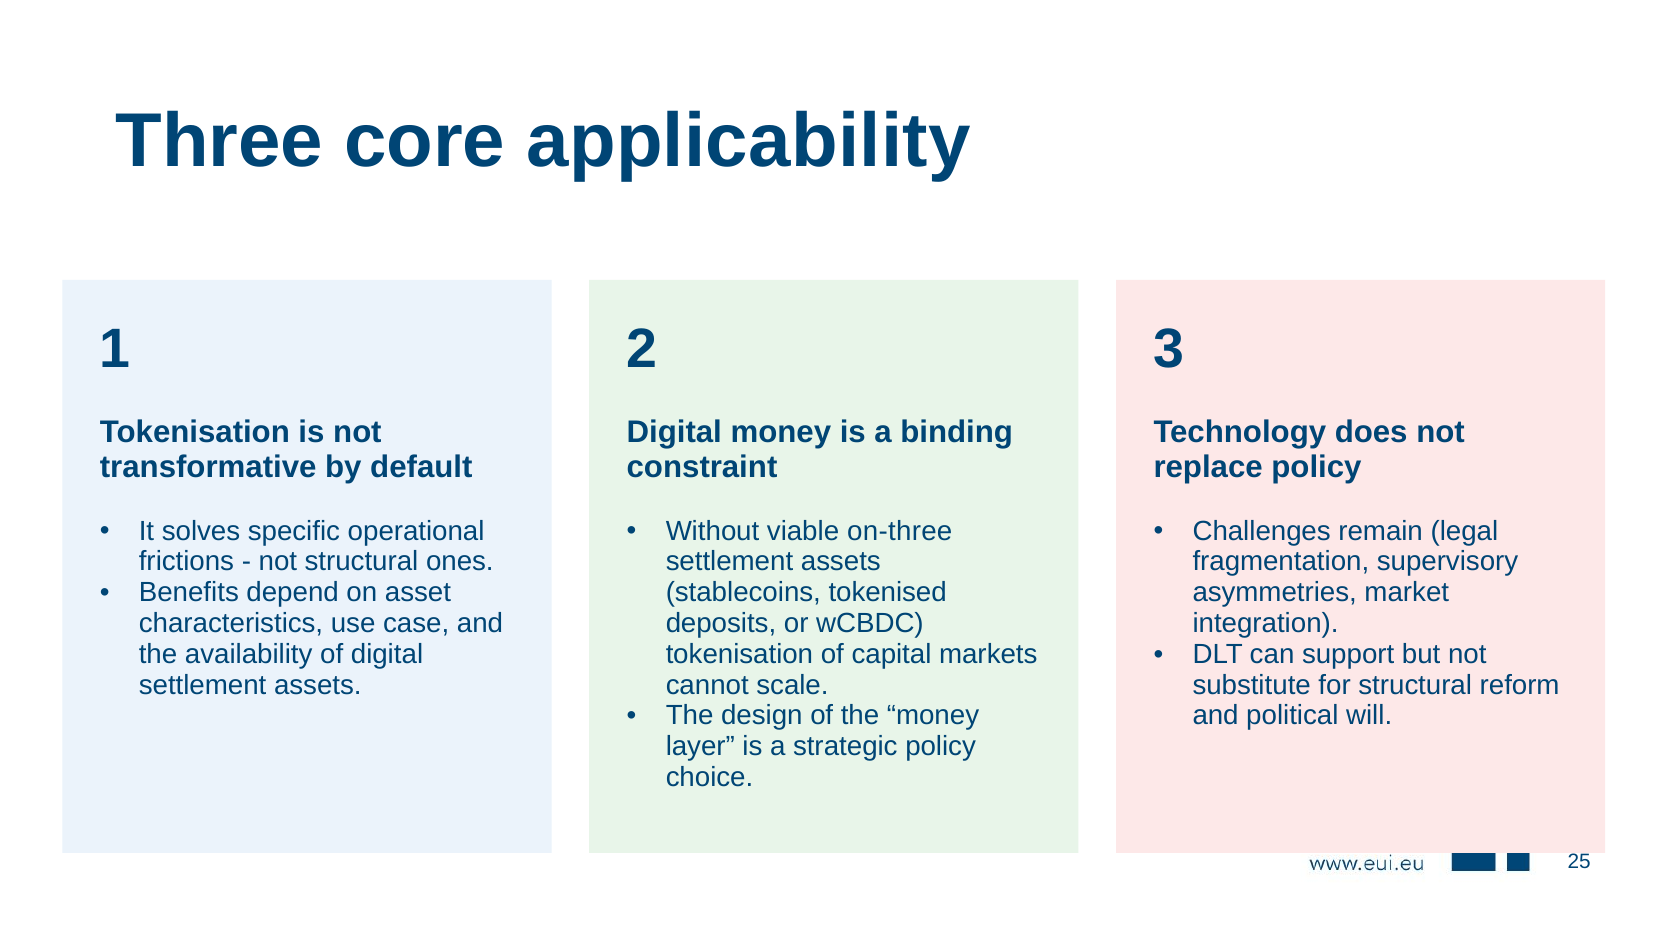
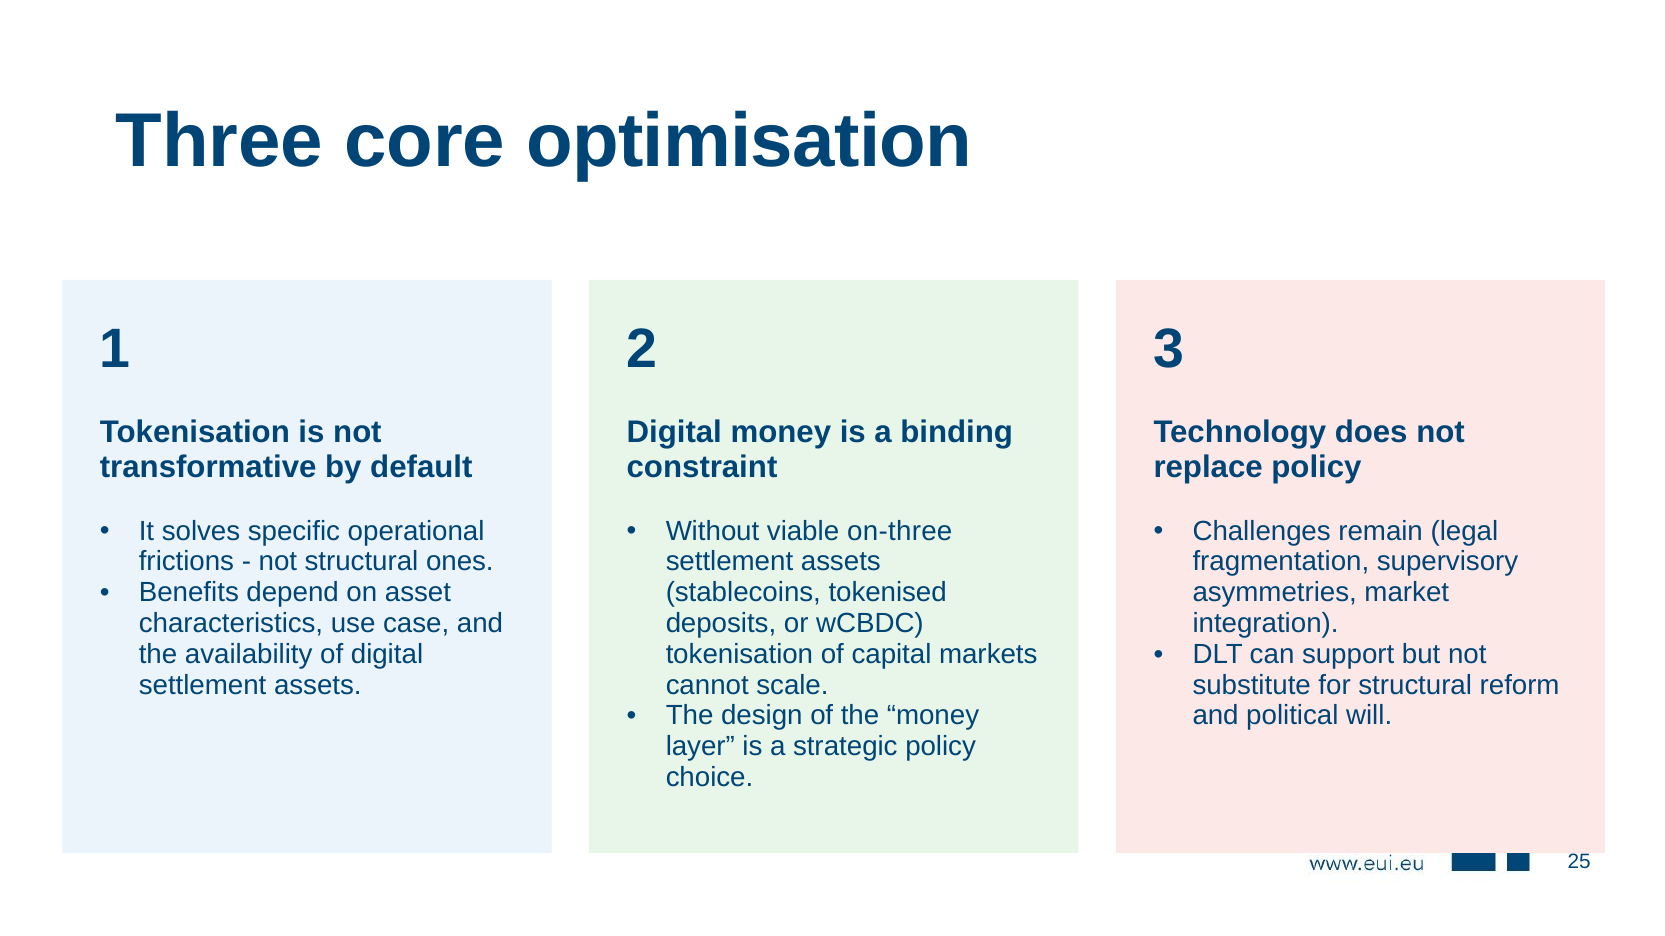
applicability: applicability -> optimisation (749, 142)
